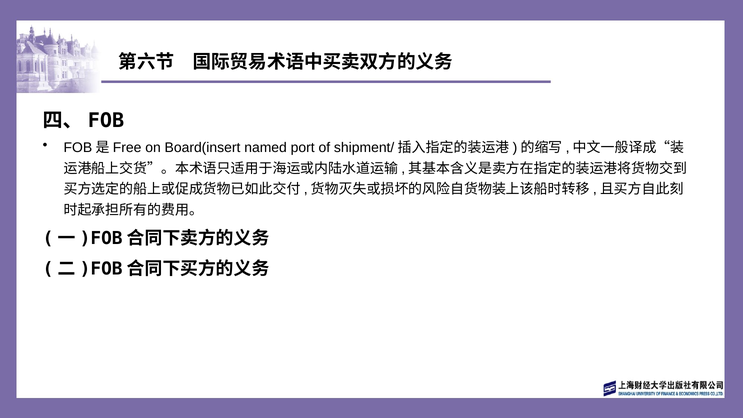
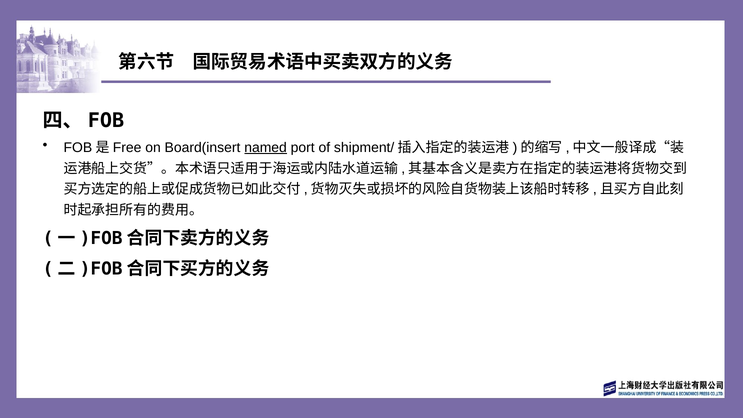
named underline: none -> present (266, 148)
